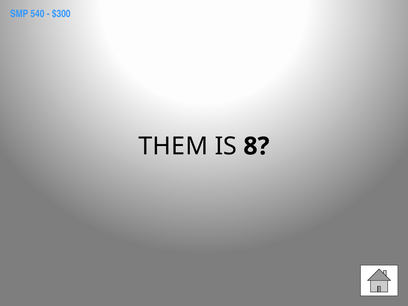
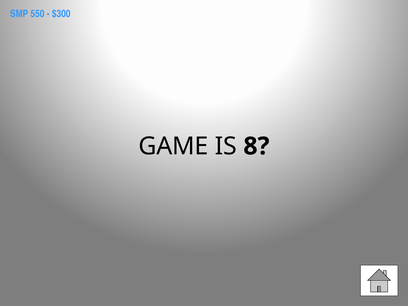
540: 540 -> 550 (37, 14)
THEM: THEM -> GAME (173, 146)
